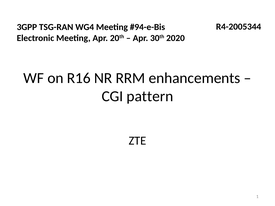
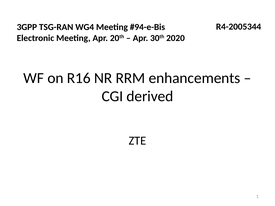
pattern: pattern -> derived (150, 96)
